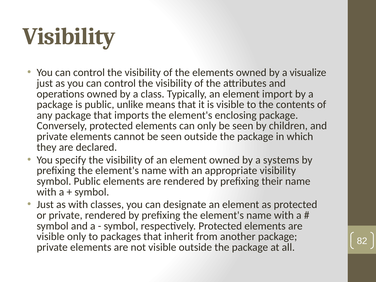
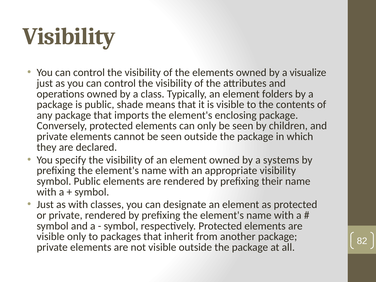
import: import -> folders (277, 94)
unlike: unlike -> shade (130, 105)
